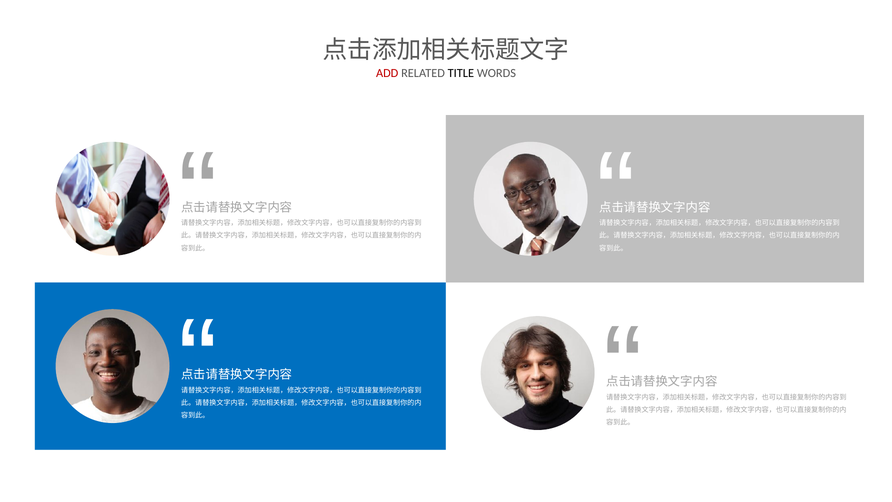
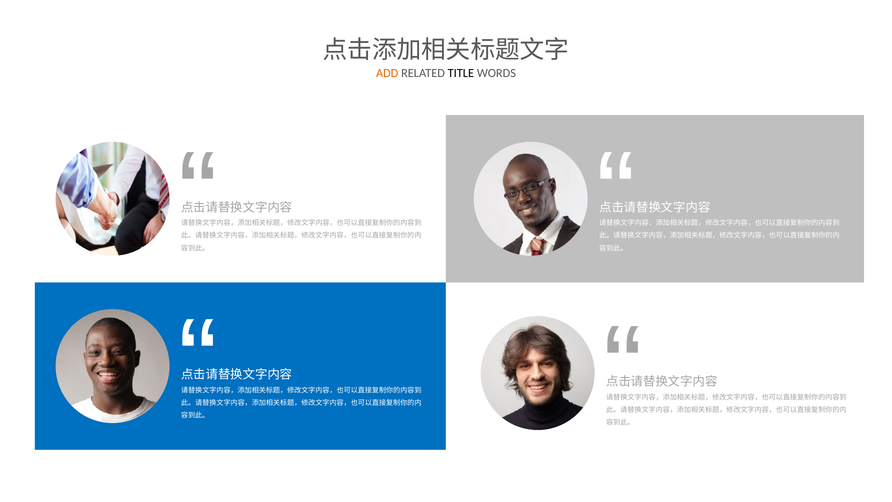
ADD colour: red -> orange (387, 73)
